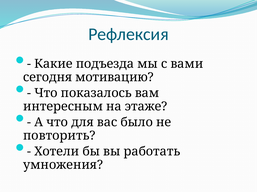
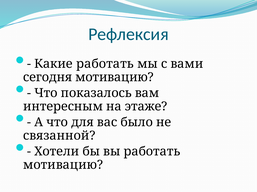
Какие подъезда: подъезда -> работать (105, 64)
повторить: повторить -> связанной (59, 136)
умножения: умножения -> мотивацию (63, 165)
